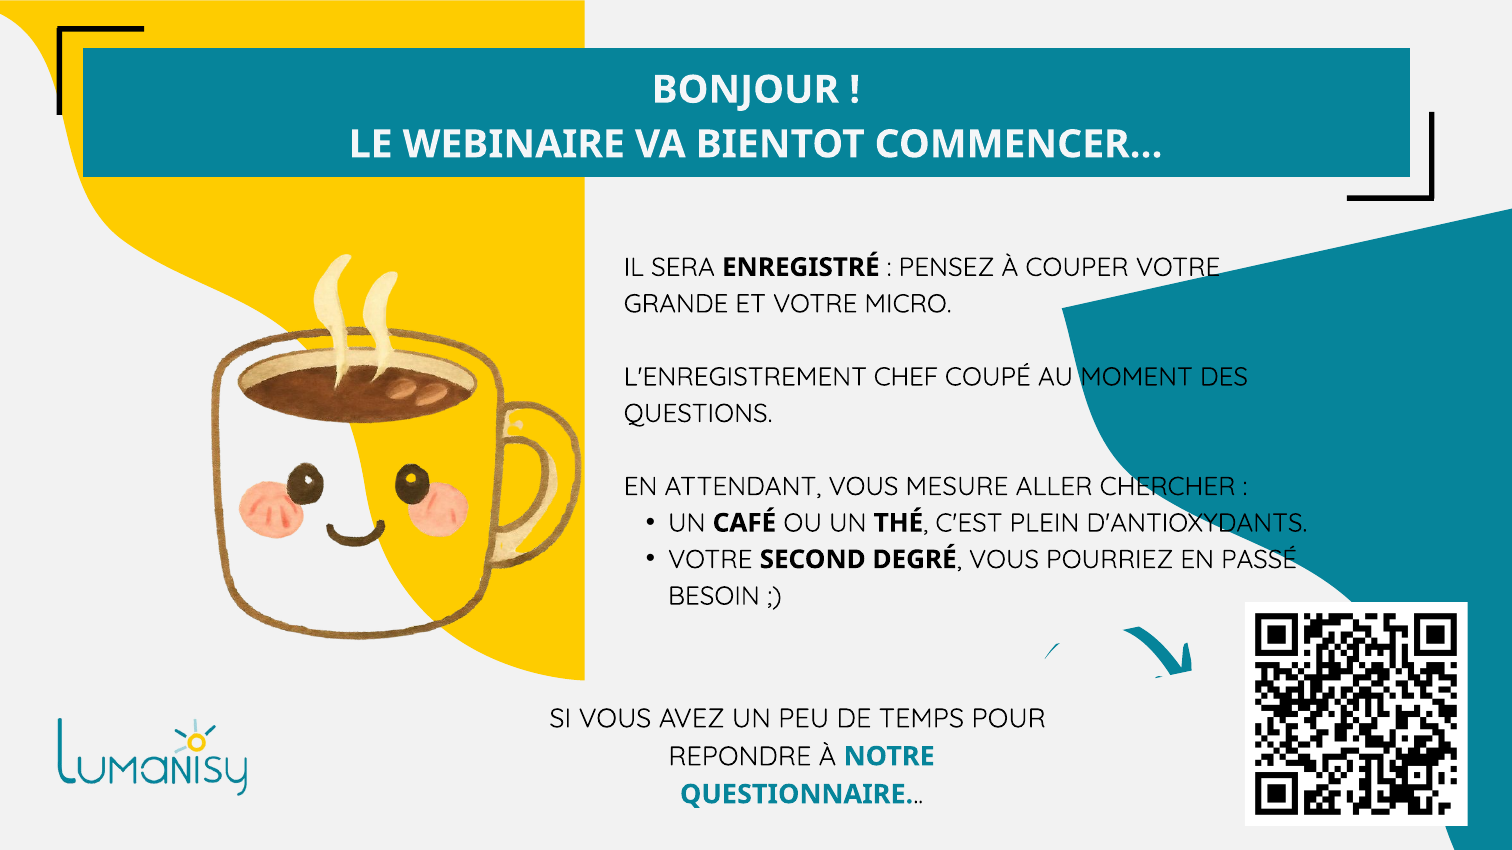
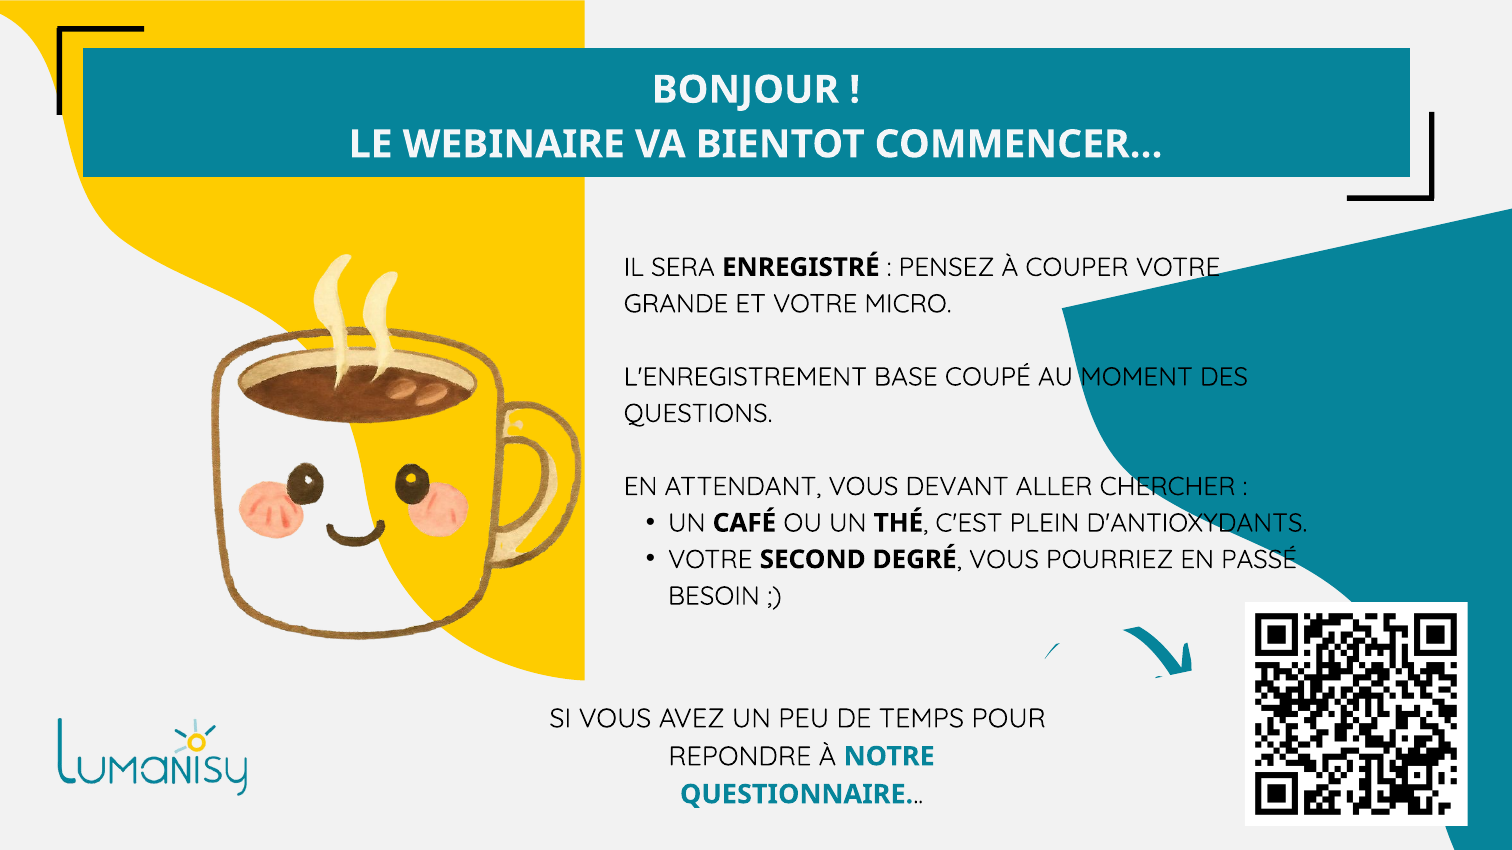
CHEF: CHEF -> BASE (906, 377)
MESURE: MESURE -> DEVANT (957, 487)
